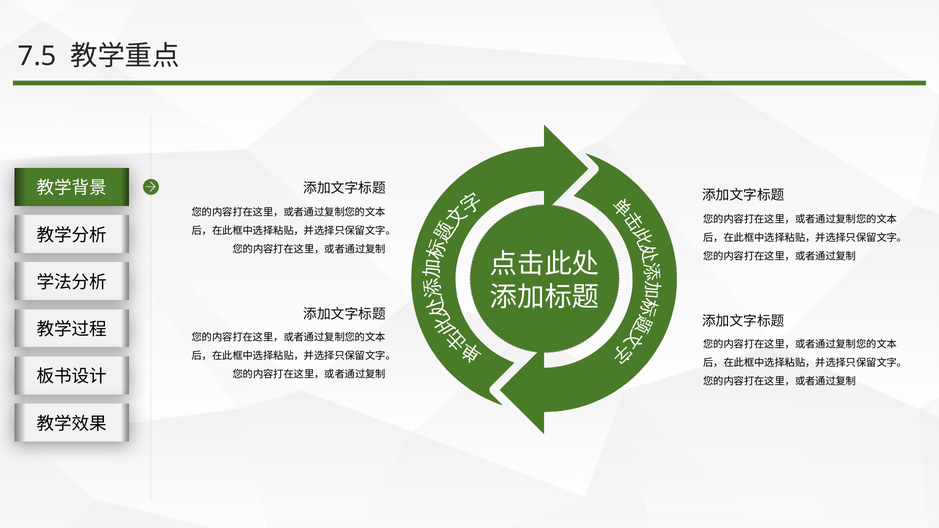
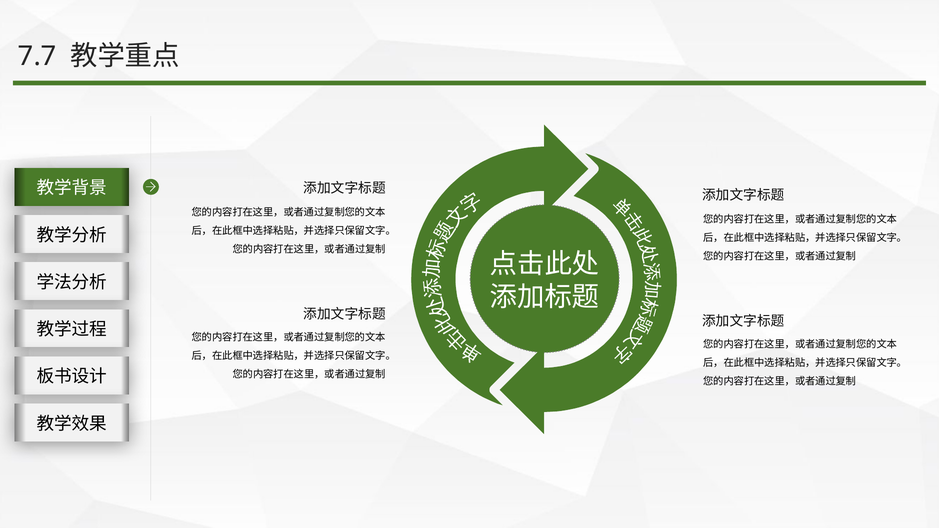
7.5: 7.5 -> 7.7 (37, 56)
